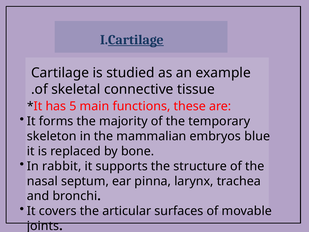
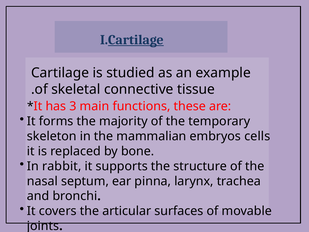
5: 5 -> 3 (73, 106)
blue: blue -> cells (257, 136)
